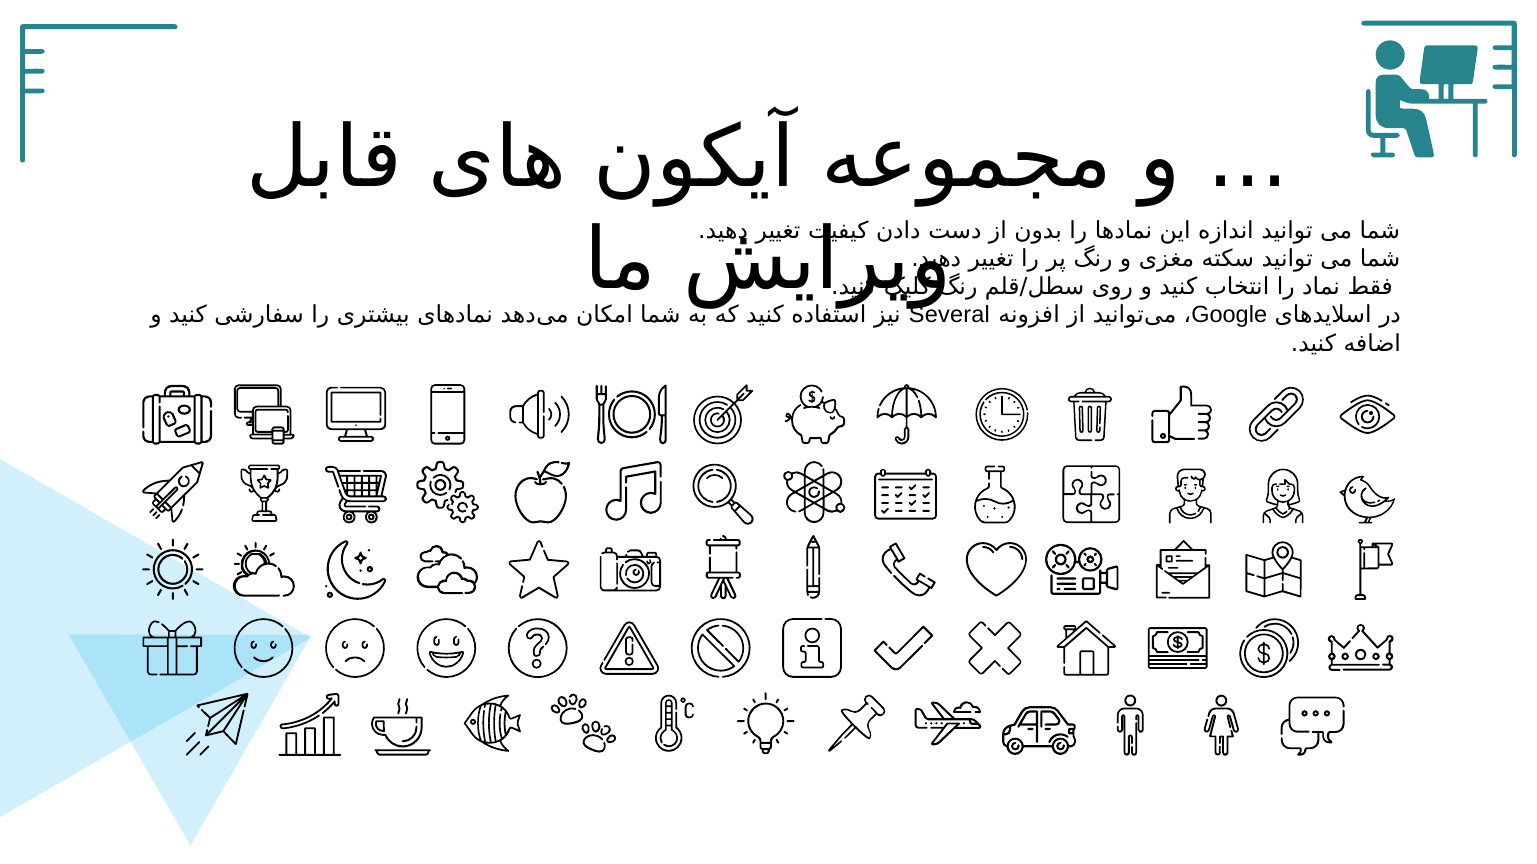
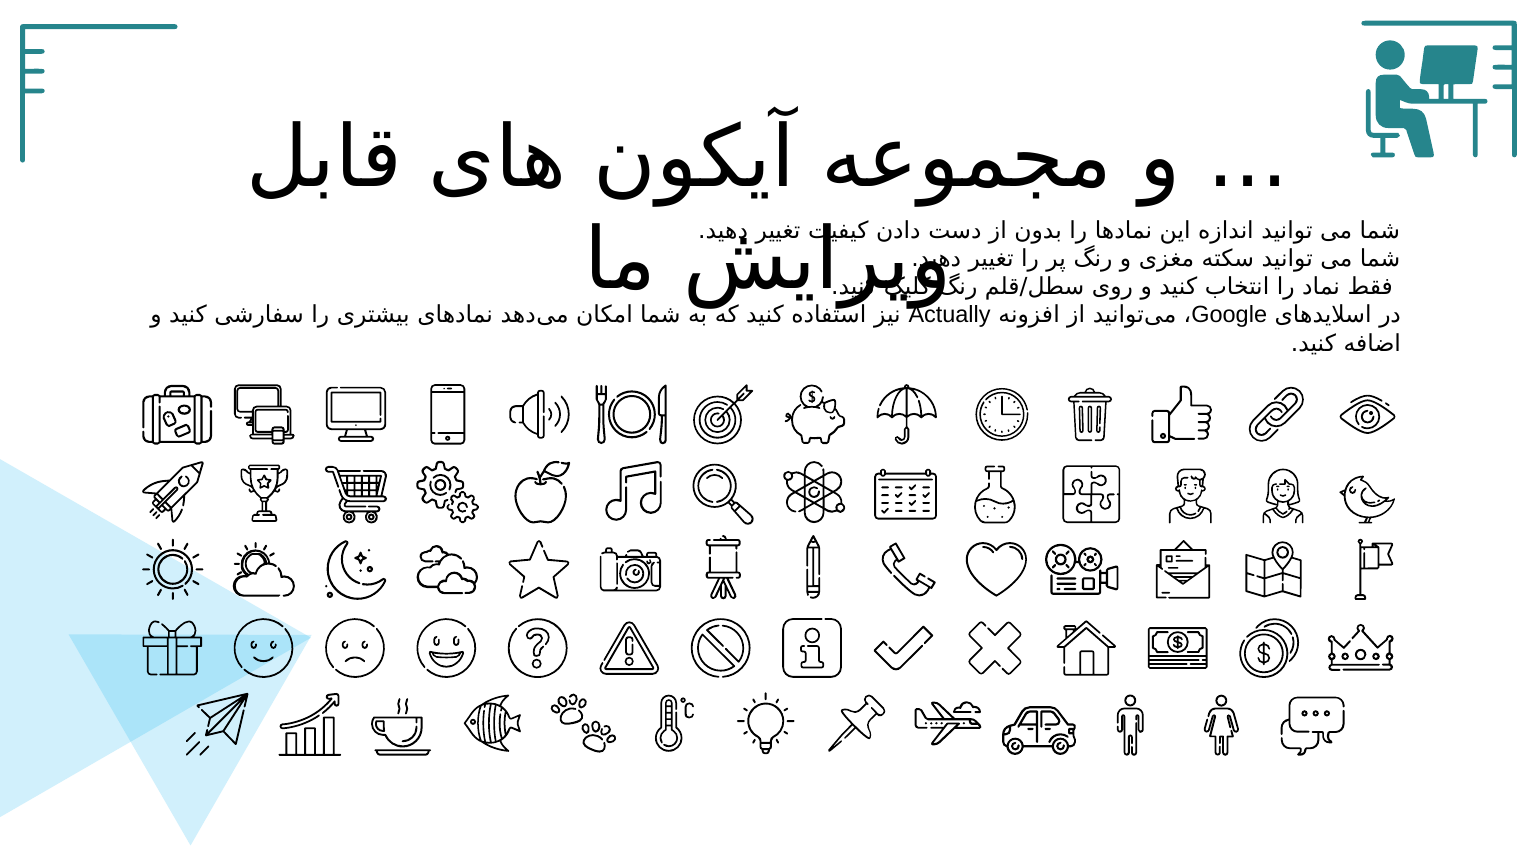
Several: Several -> Actually (950, 315)
